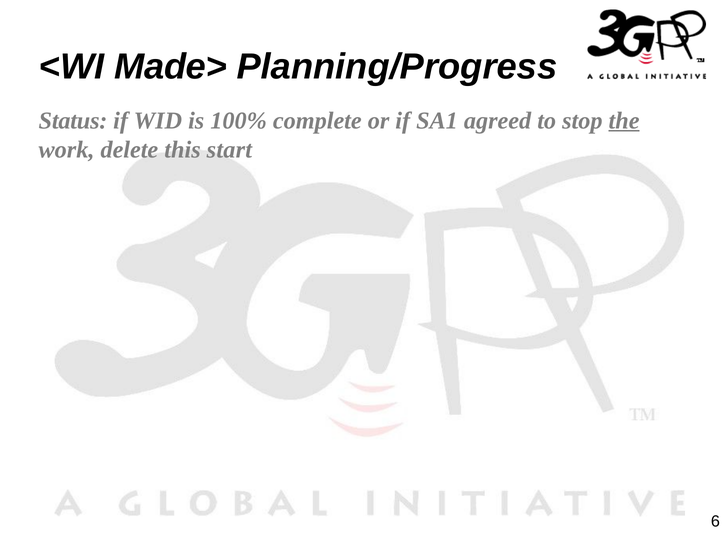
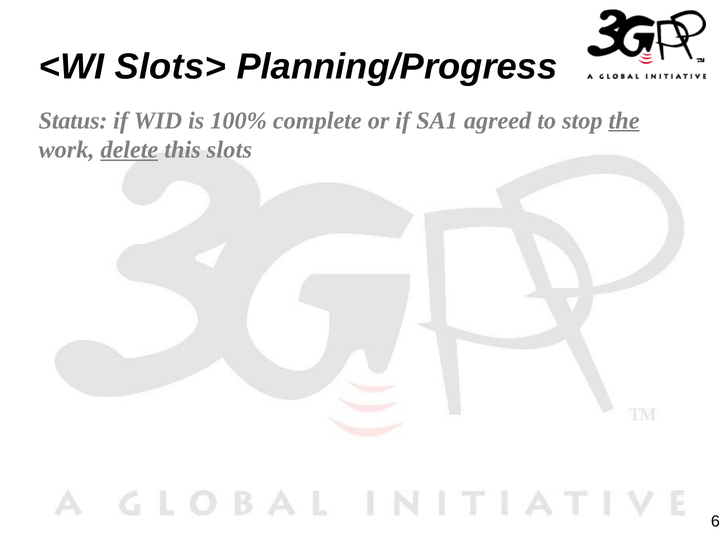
Made>: Made> -> Slots> (170, 67)
delete underline: none -> present (129, 150)
start: start -> slots (229, 150)
